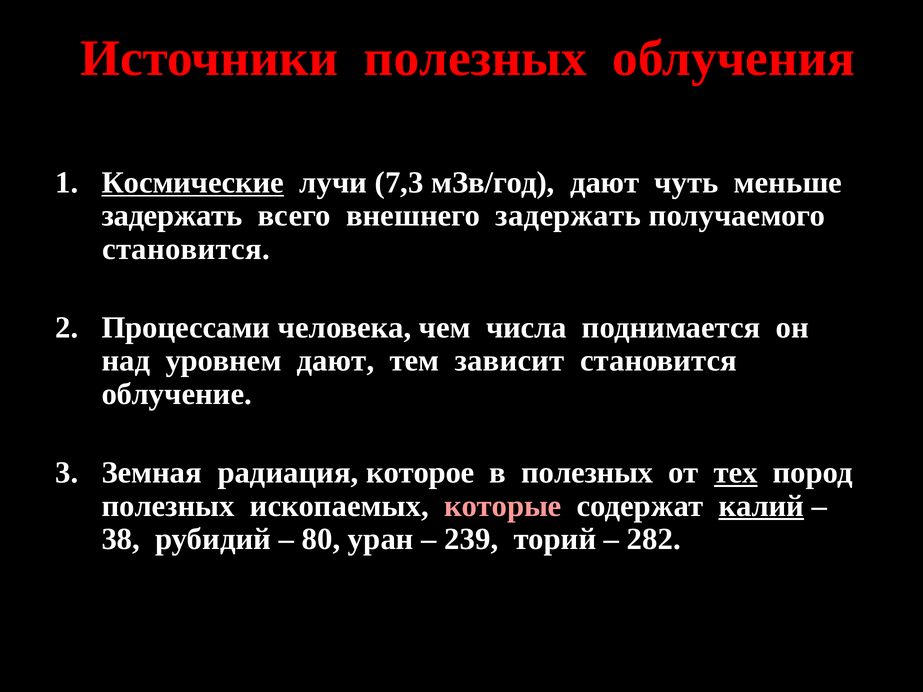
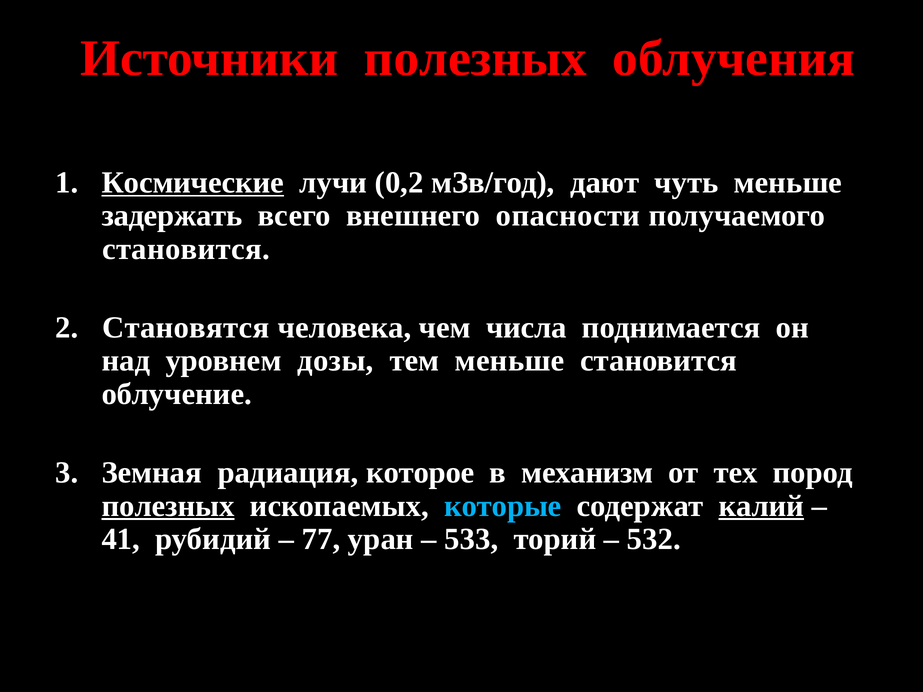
7,3: 7,3 -> 0,2 (399, 183)
внешнего задержать: задержать -> опасности (568, 216)
Процессами: Процессами -> Становятся (186, 328)
уровнем дают: дают -> дозы (335, 361)
тем зависит: зависит -> меньше (510, 361)
в полезных: полезных -> механизм (587, 473)
тех underline: present -> none (736, 473)
полезных underline: none -> present (168, 506)
которые colour: pink -> light blue (503, 506)
38: 38 -> 41 (121, 539)
80: 80 -> 77 (321, 539)
239: 239 -> 533 (471, 539)
282: 282 -> 532 (654, 539)
